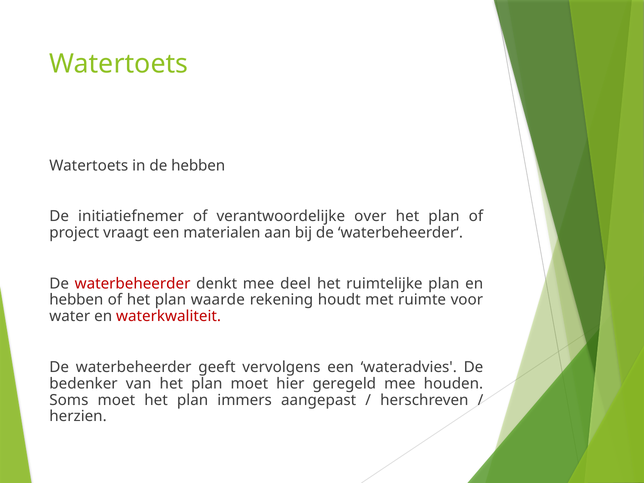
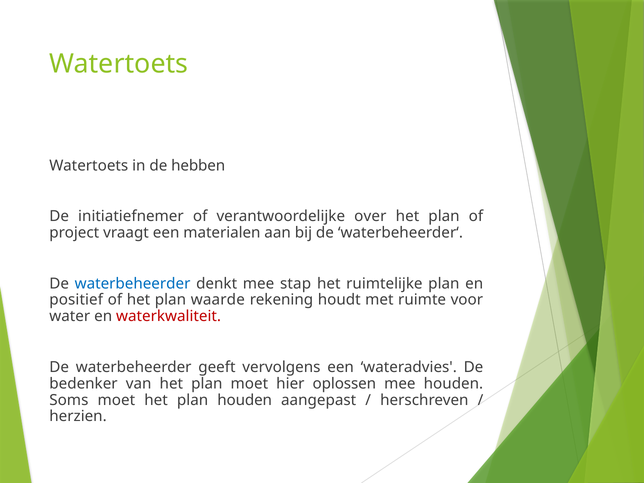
waterbeheerder colour: red -> blue (133, 284)
deel: deel -> stap (296, 284)
hebben: hebben -> positief (76, 300)
geregeld: geregeld -> oplossen (344, 384)
plan immers: immers -> houden (245, 400)
